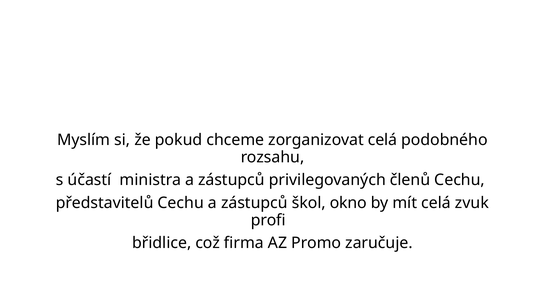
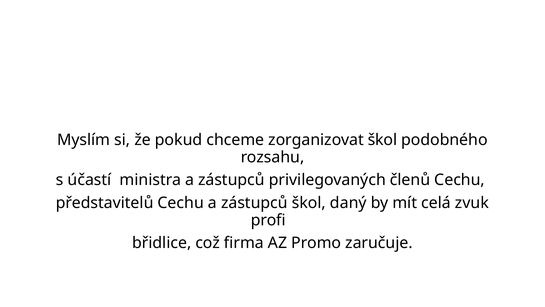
zorganizovat celá: celá -> škol (382, 140)
okno: okno -> daný (348, 203)
